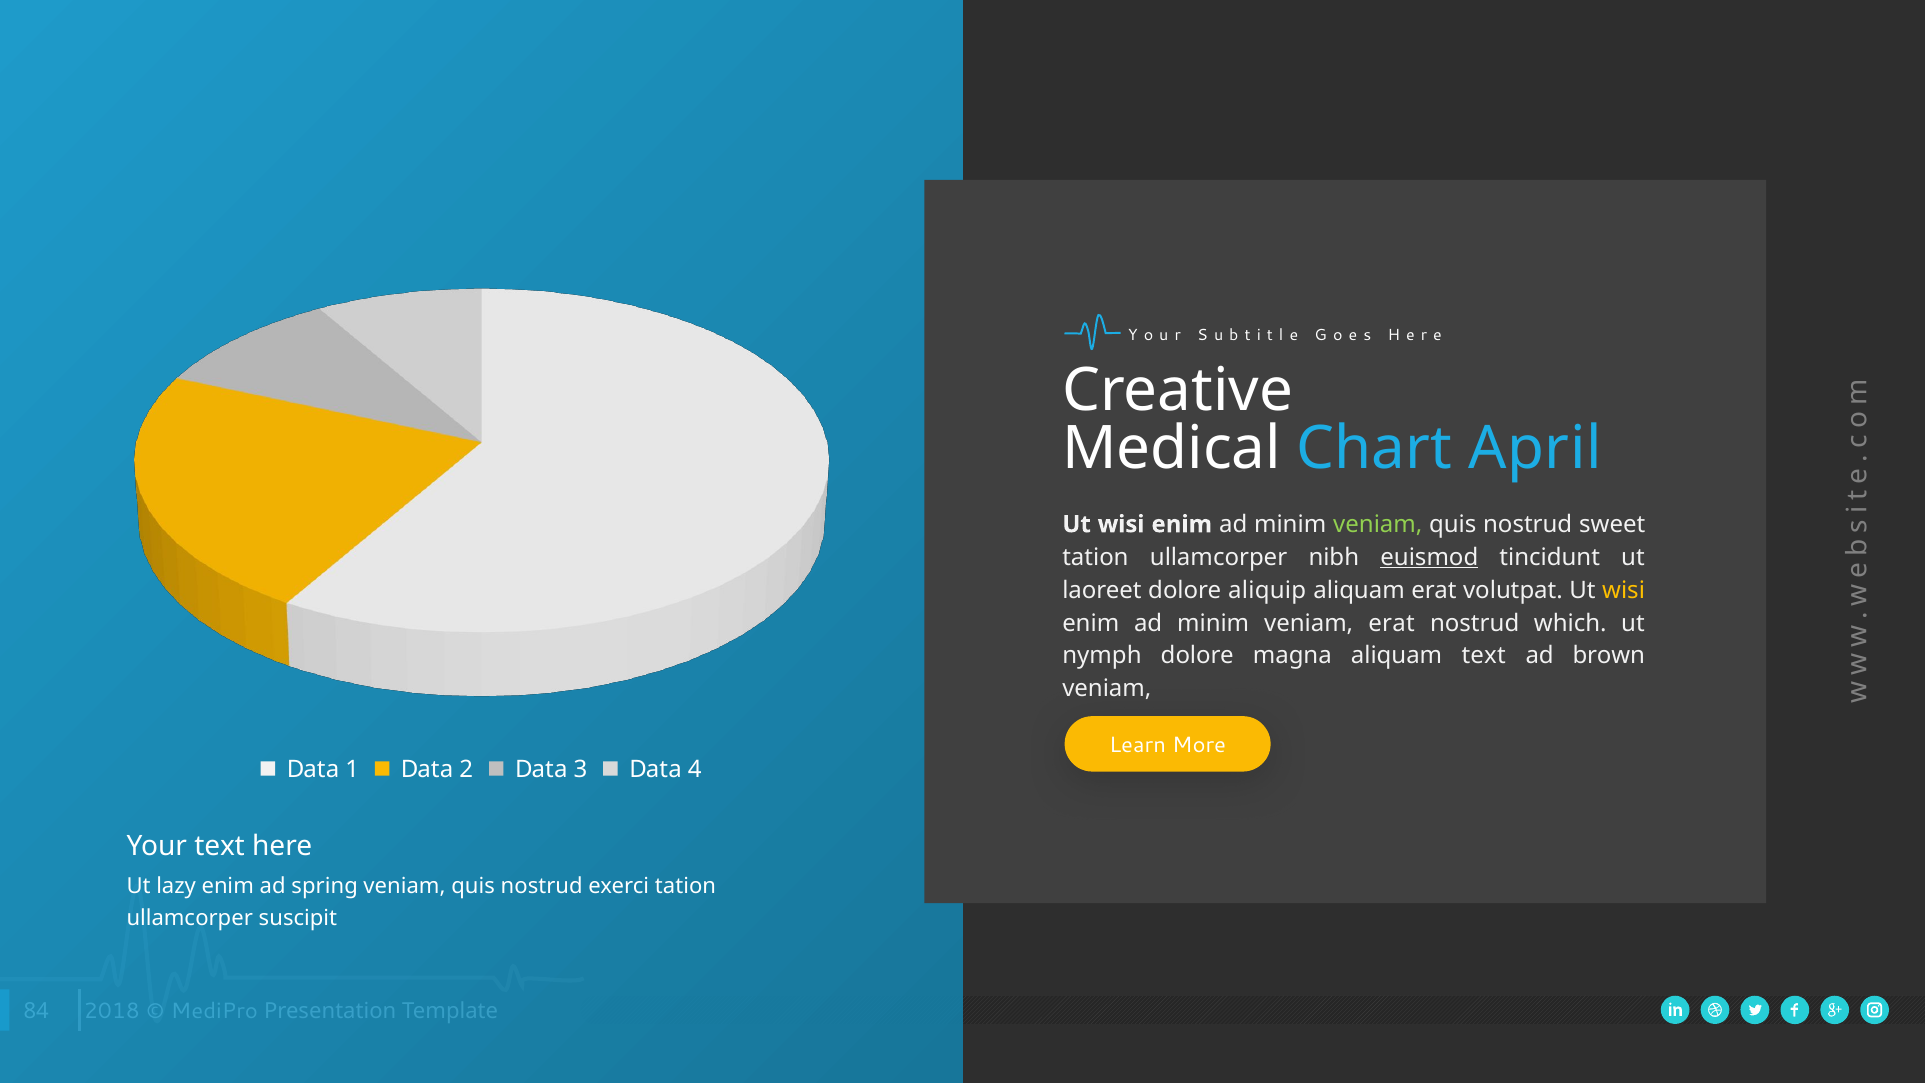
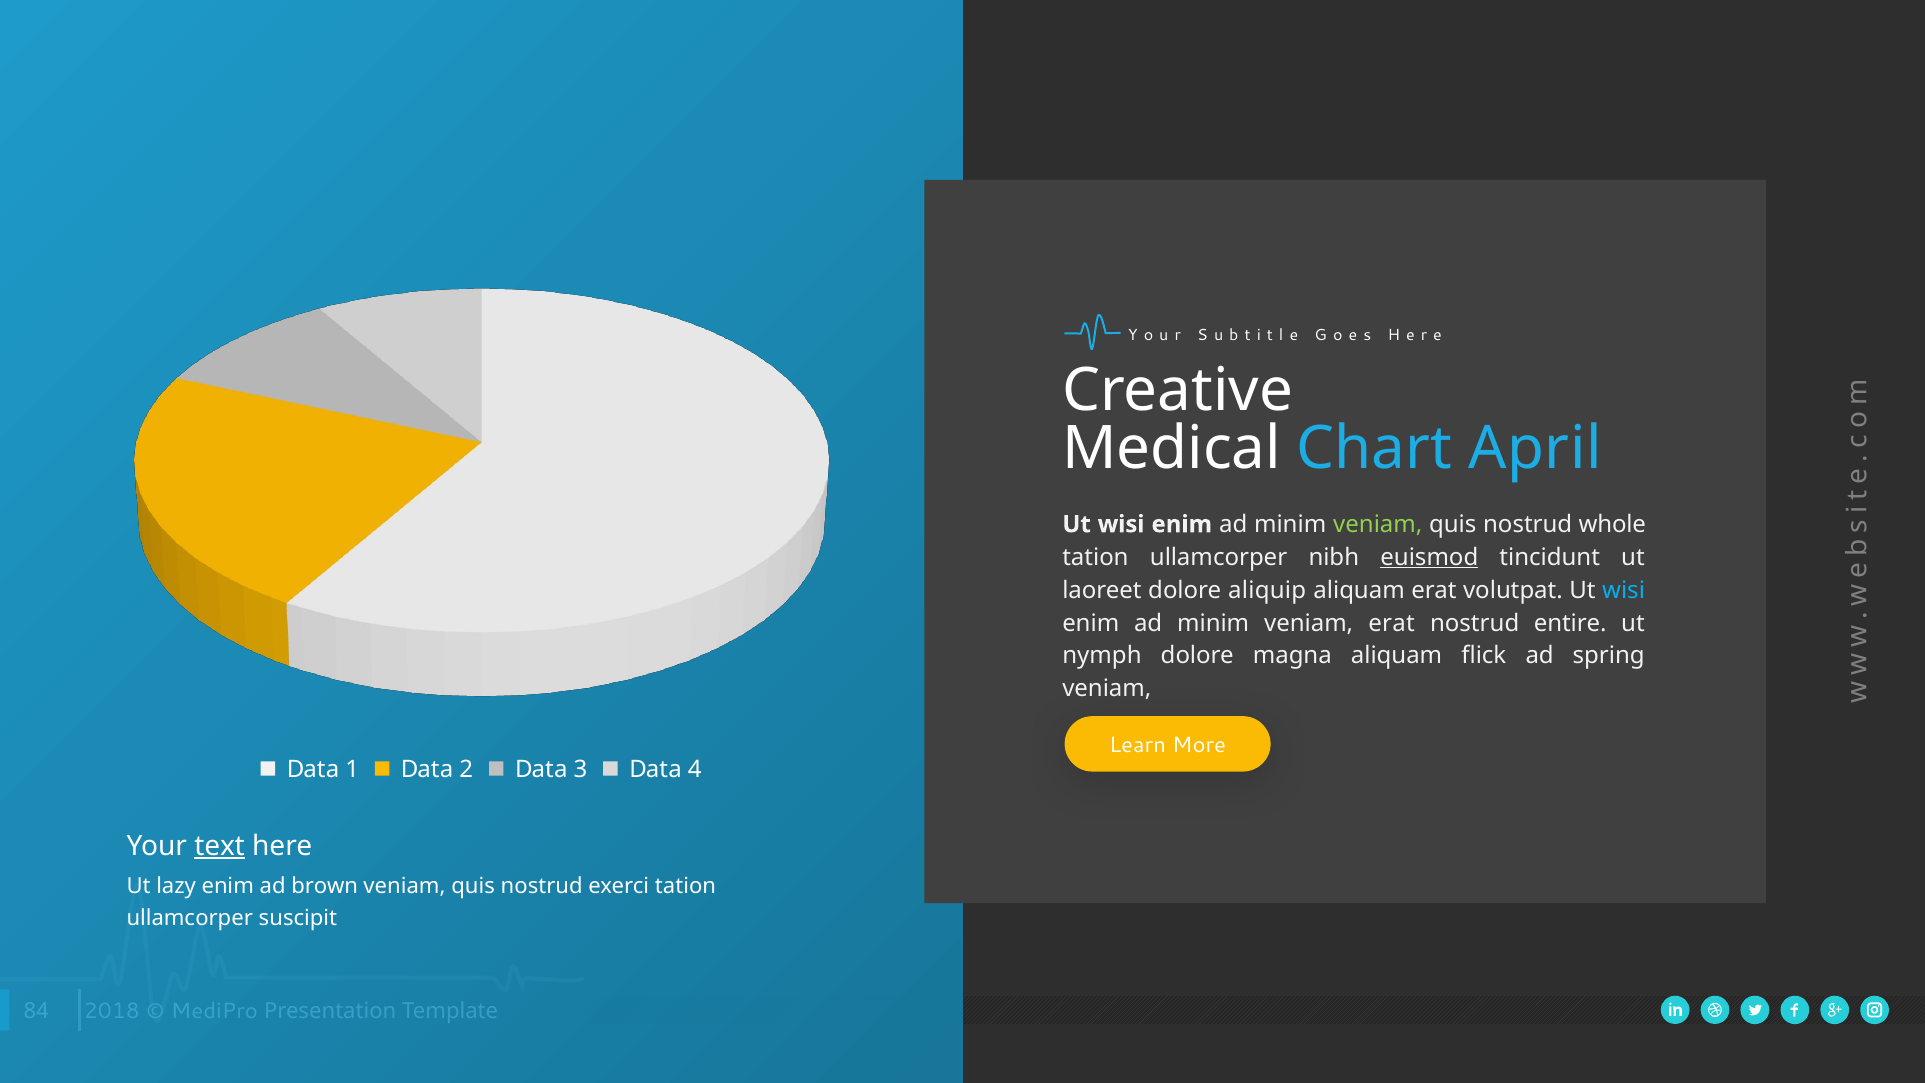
sweet: sweet -> whole (1612, 524)
wisi colour: yellow -> light blue (1624, 590)
which: which -> entire (1570, 623)
aliquam text: text -> flick (1484, 656)
brown: brown -> spring (1609, 656)
text underline: none -> present (220, 846)
spring: spring -> brown (325, 886)
